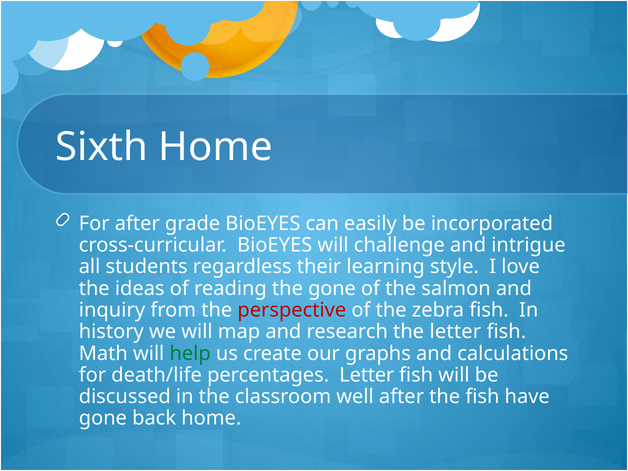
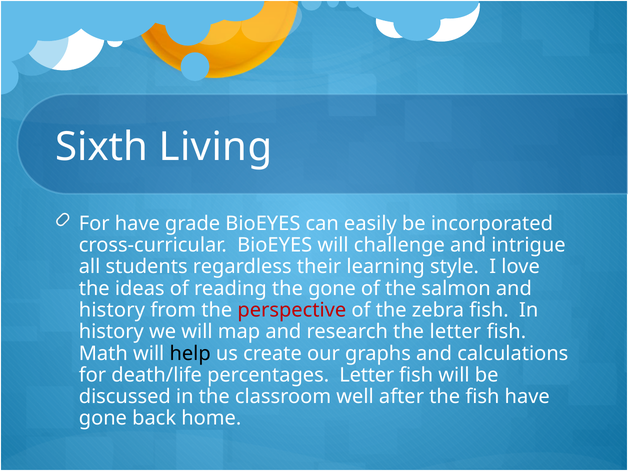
Sixth Home: Home -> Living (216, 147)
For after: after -> have (137, 223)
inquiry: inquiry -> history (112, 310)
help colour: green -> black (190, 353)
